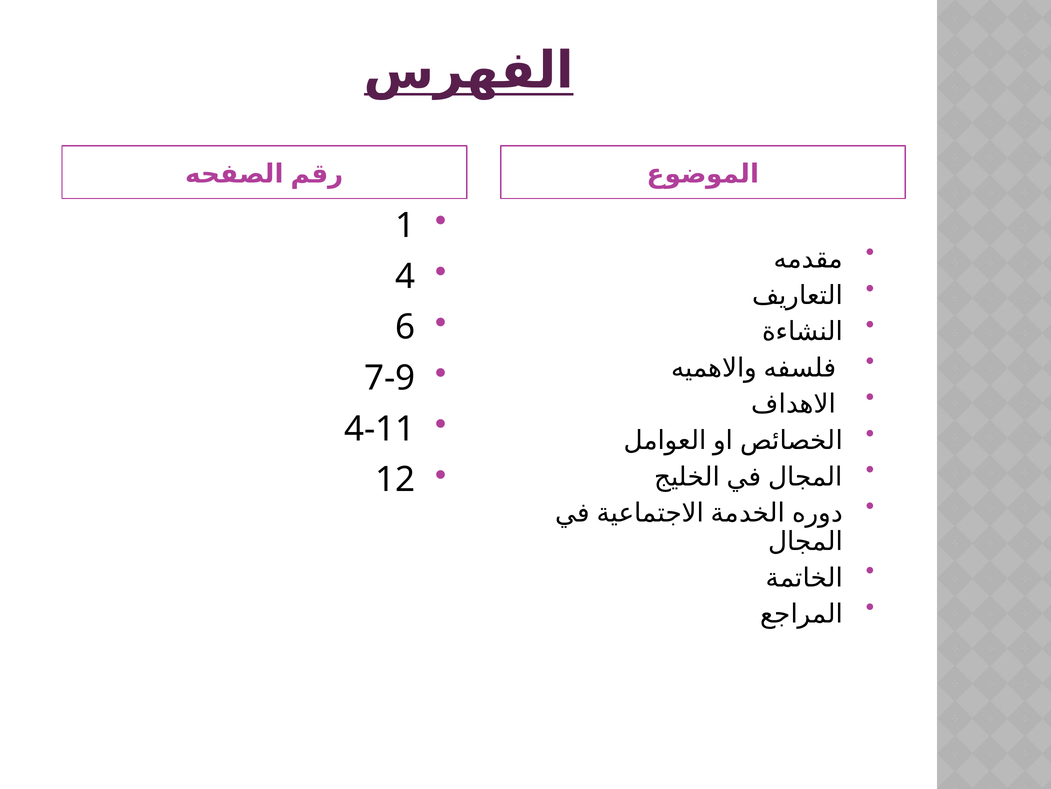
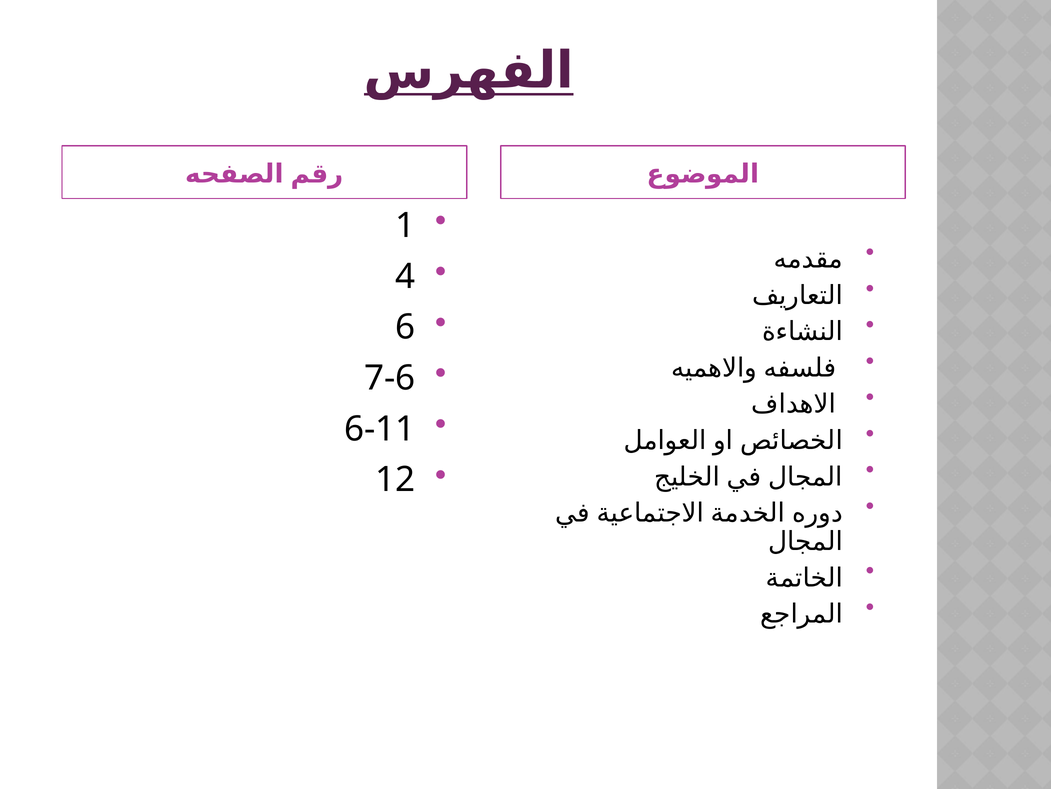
7-9: 7-9 -> 7-6 (390, 378)
4-11: 4-11 -> 6-11 (380, 429)
